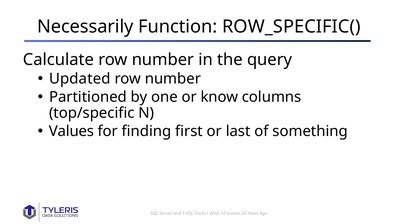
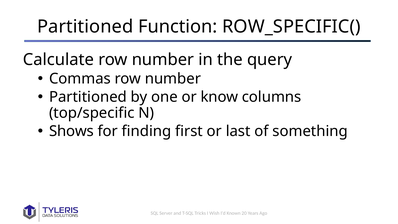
Necessarily: Necessarily -> Partitioned (85, 27)
Updated: Updated -> Commas (80, 79)
Values: Values -> Shows (71, 131)
